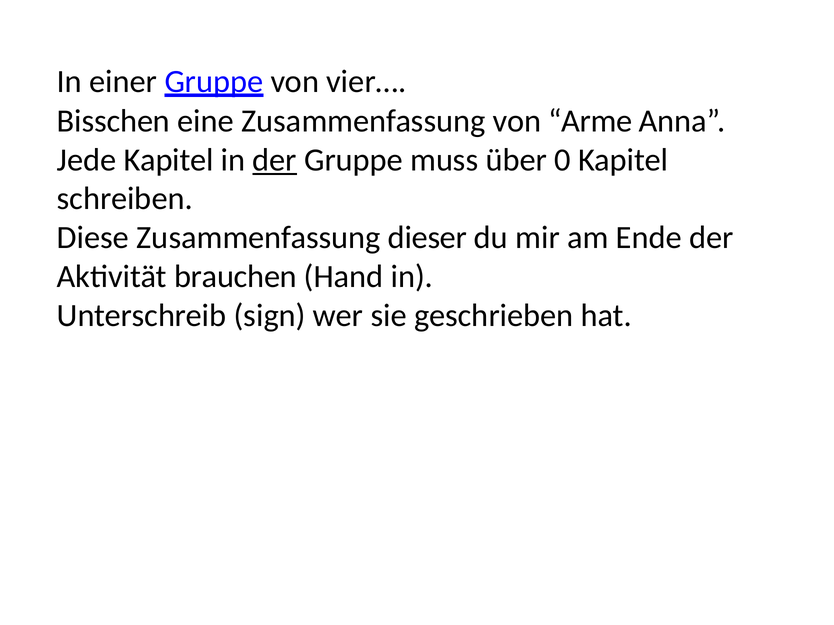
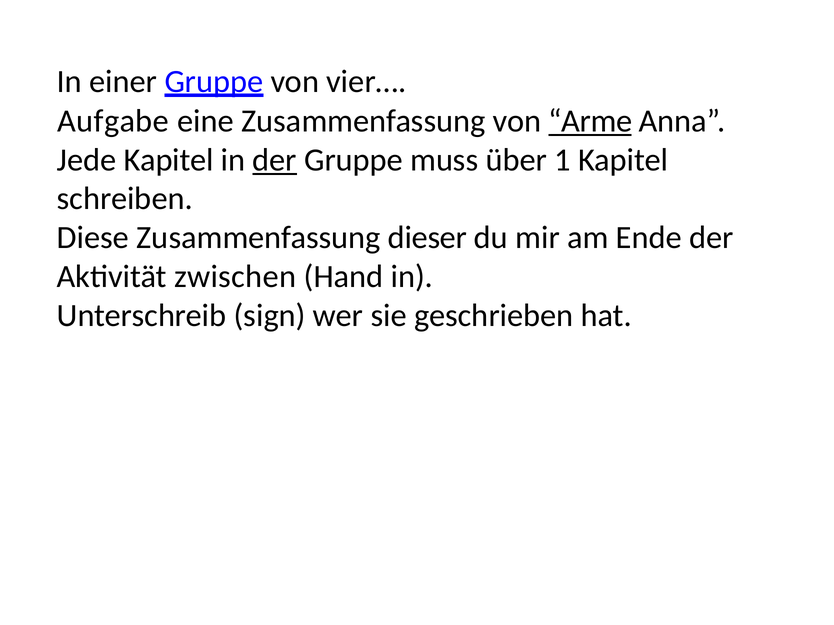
Bisschen: Bisschen -> Aufgabe (113, 121)
Arme underline: none -> present (590, 121)
0: 0 -> 1 (563, 160)
brauchen: brauchen -> zwischen (235, 277)
